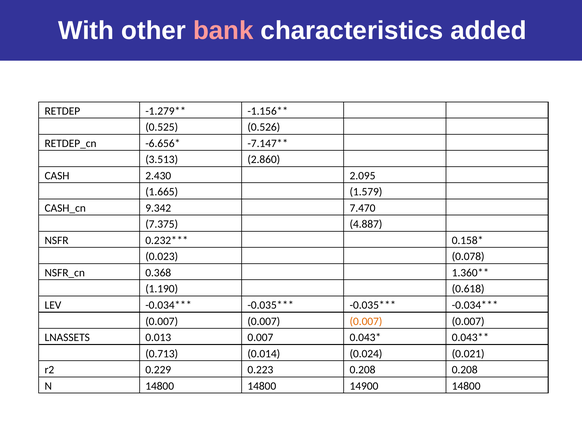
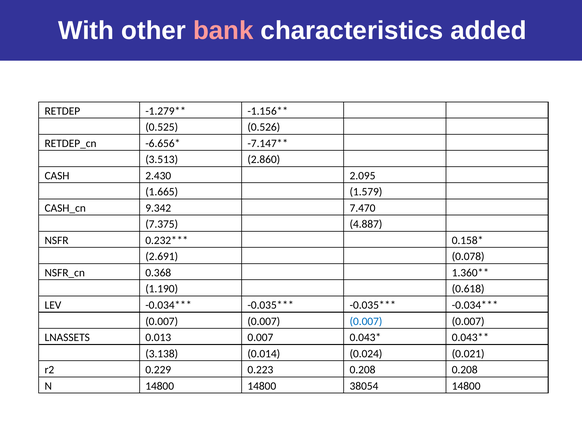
0.023: 0.023 -> 2.691 (162, 256)
0.007 colour: orange -> blue (366, 321)
0.713: 0.713 -> 3.138 (162, 353)
14900: 14900 -> 38054 (364, 386)
